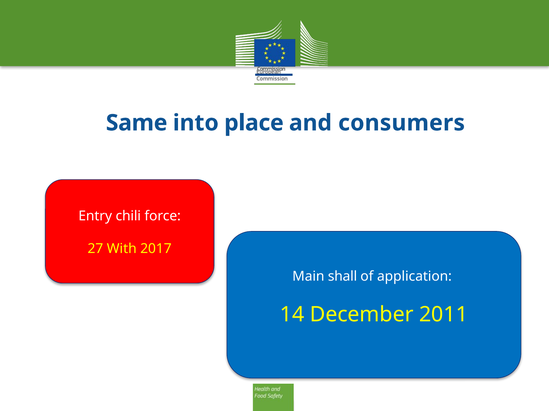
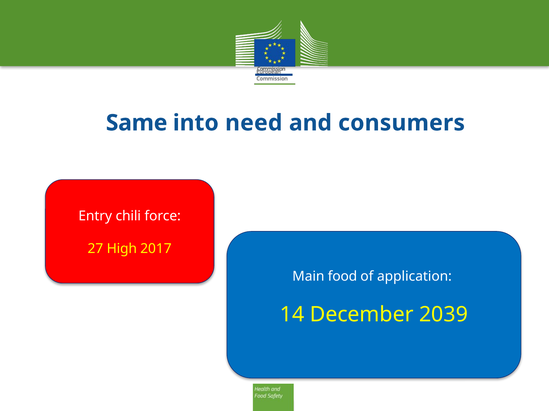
place: place -> need (254, 123)
With: With -> High (122, 249)
shall: shall -> food (343, 277)
2011: 2011 -> 2039 (443, 315)
